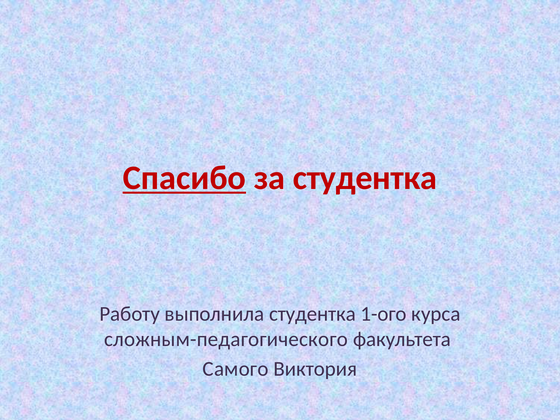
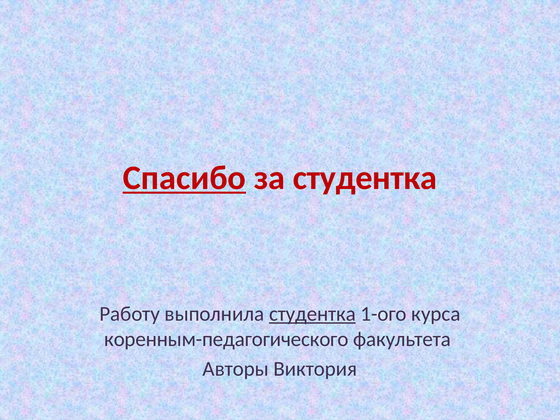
студентка underline: none -> present (312, 314)
сложным-педагогического: сложным-педагогического -> коренным-педагогического (226, 339)
Самого: Самого -> Авторы (236, 369)
